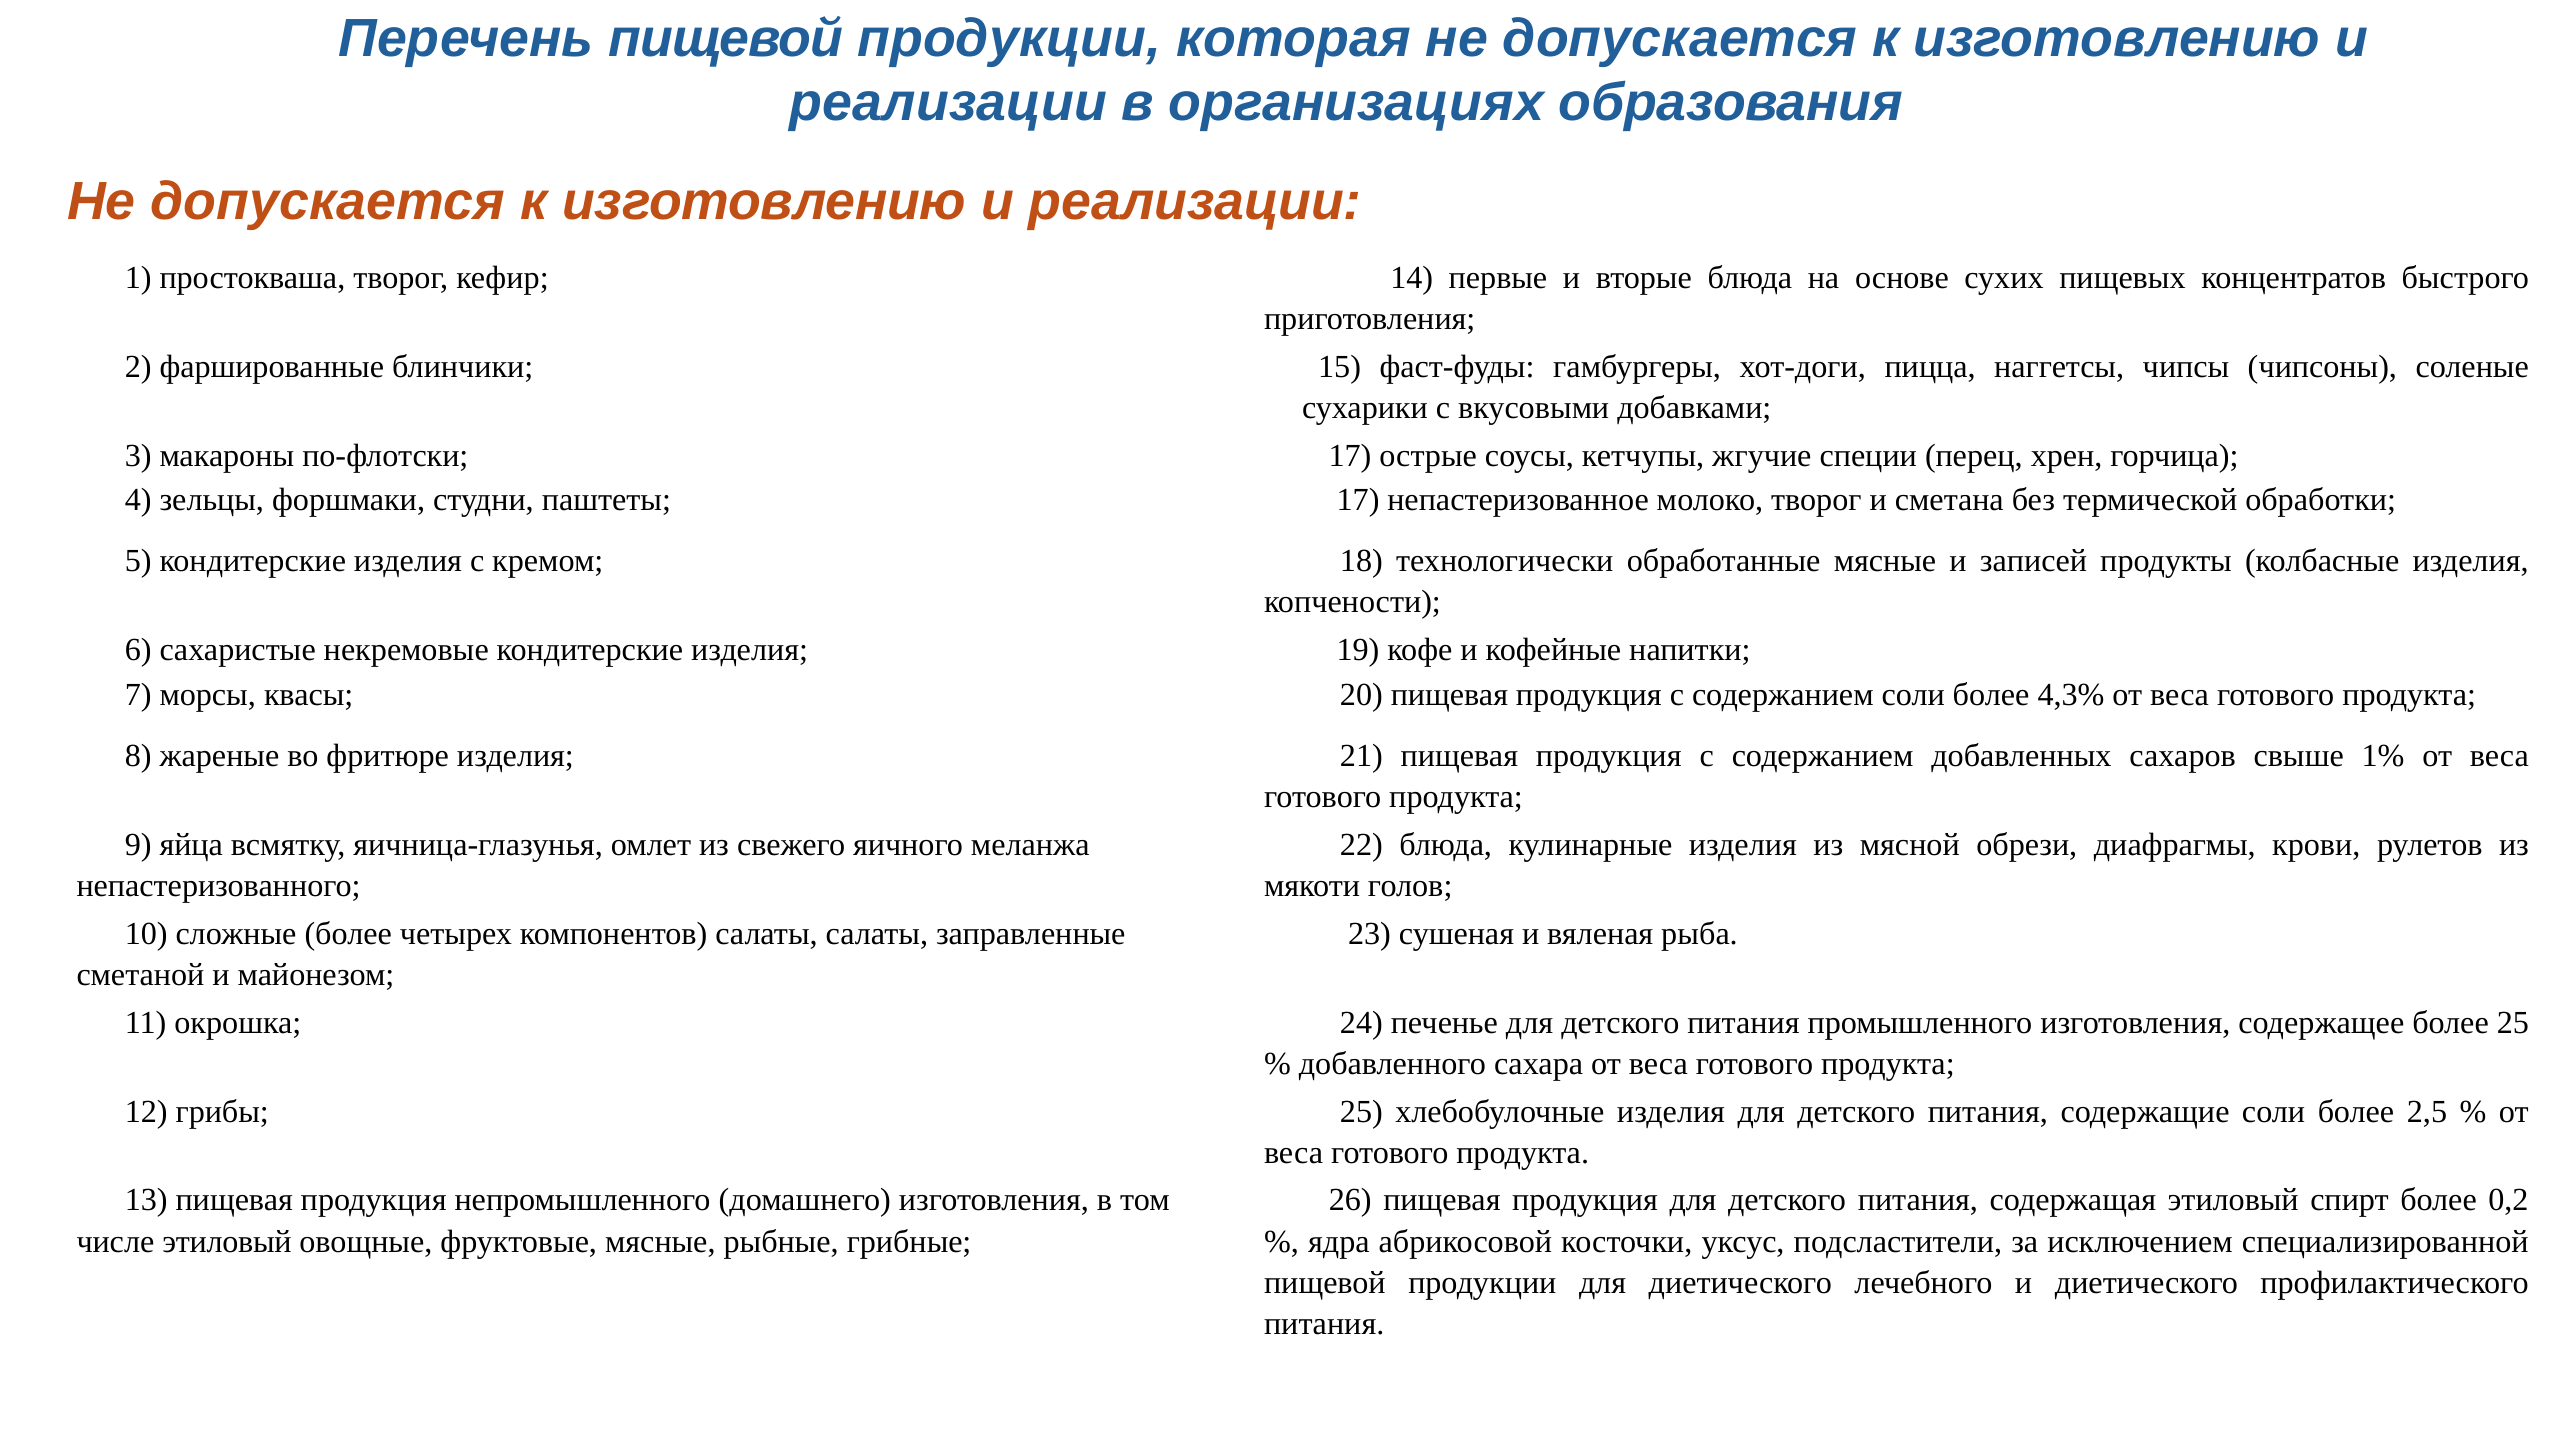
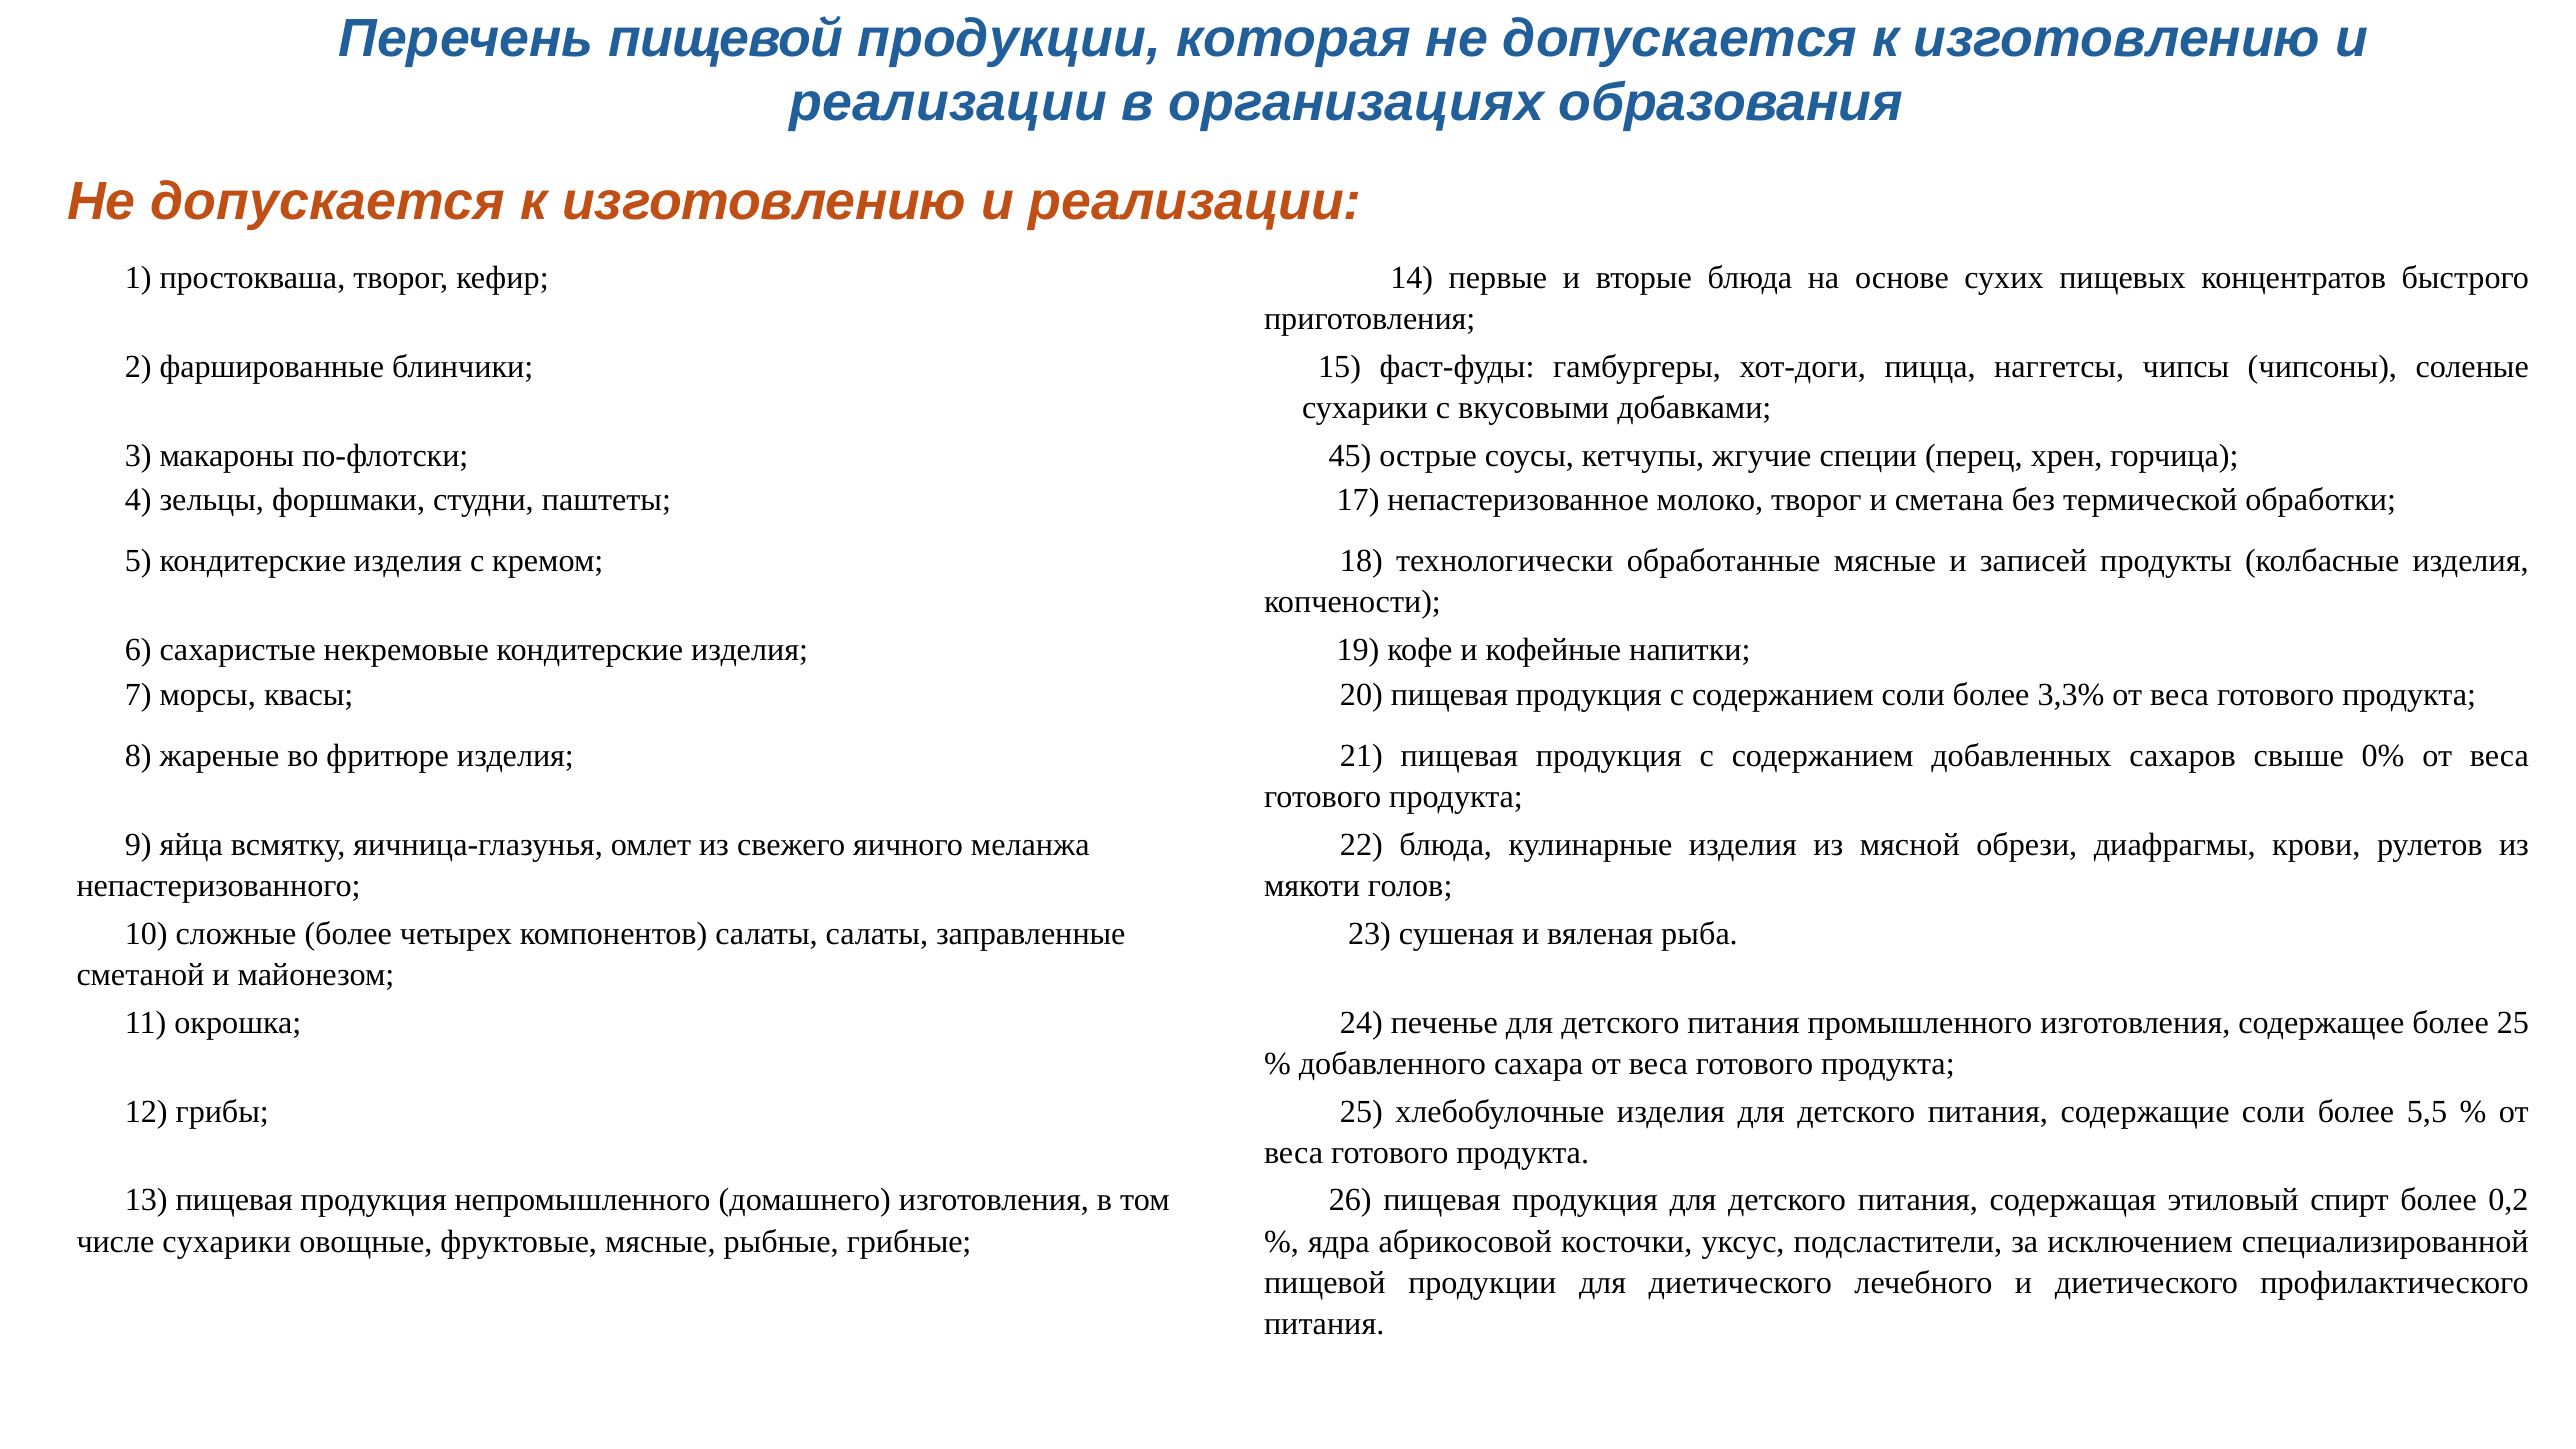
по-флотски 17: 17 -> 45 (1350, 456)
4,3%: 4,3% -> 3,3% (2071, 695)
1%: 1% -> 0% (2383, 756)
2,5: 2,5 -> 5,5 (2427, 1111)
числе этиловый: этиловый -> сухарики (227, 1241)
